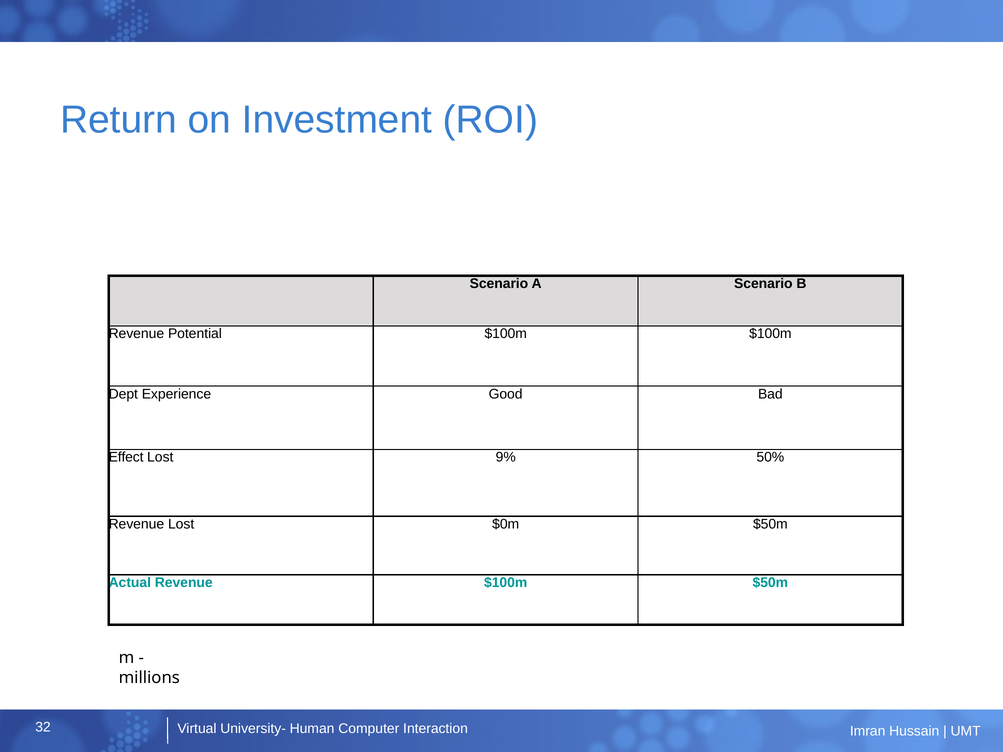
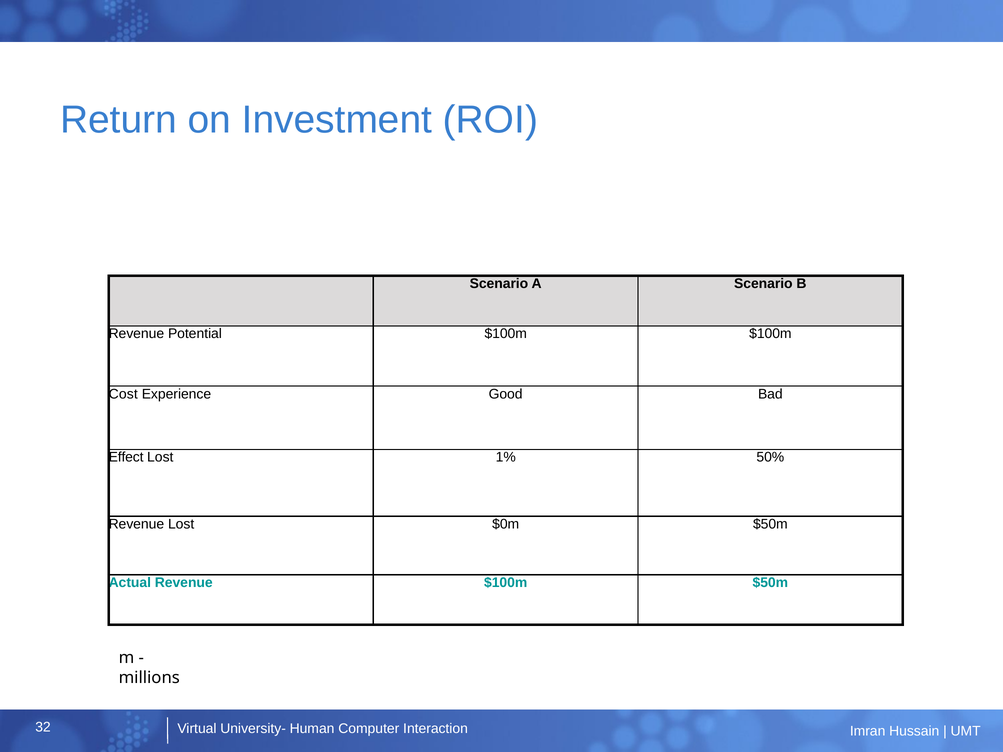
Dept: Dept -> Cost (123, 394)
9%: 9% -> 1% (506, 458)
